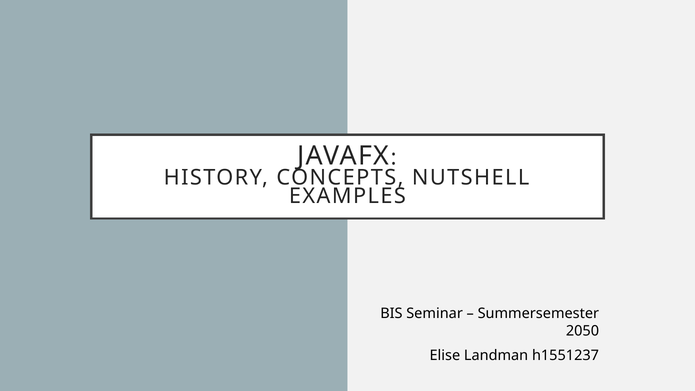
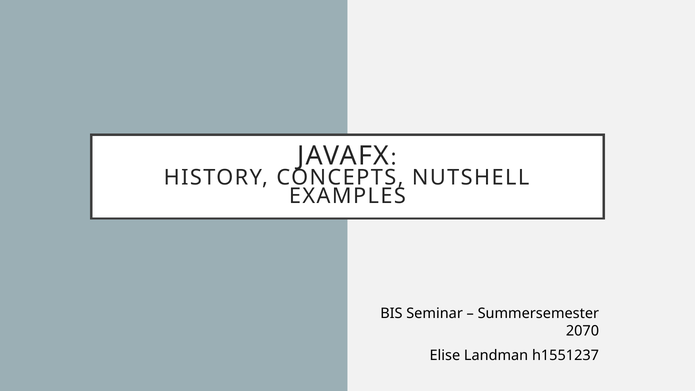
2050: 2050 -> 2070 (582, 331)
